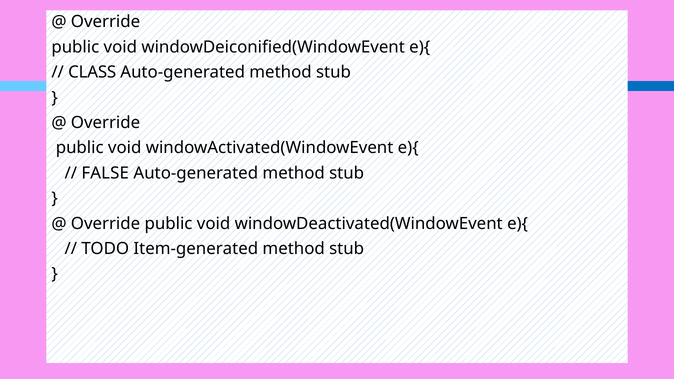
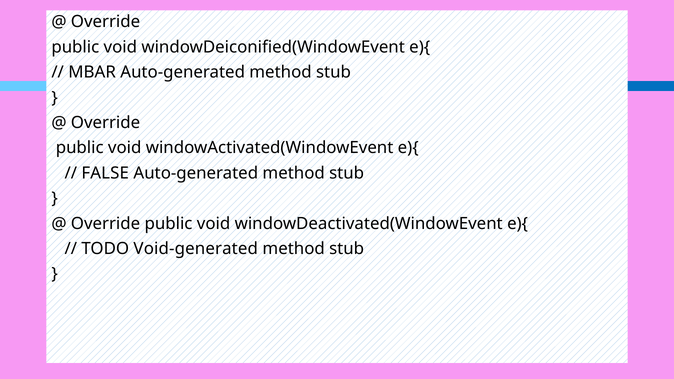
CLASS: CLASS -> MBAR (92, 72)
Item-generated: Item-generated -> Void-generated (196, 249)
